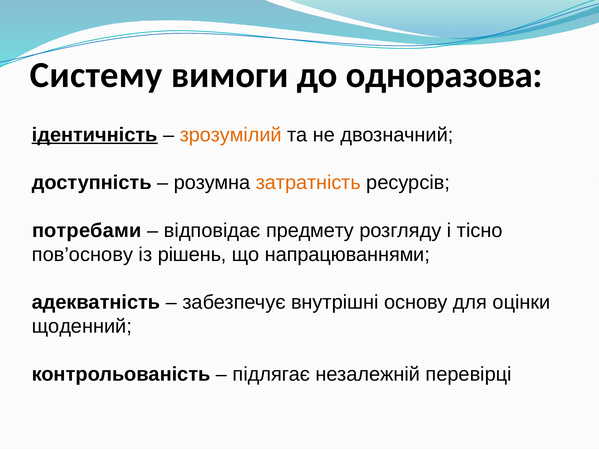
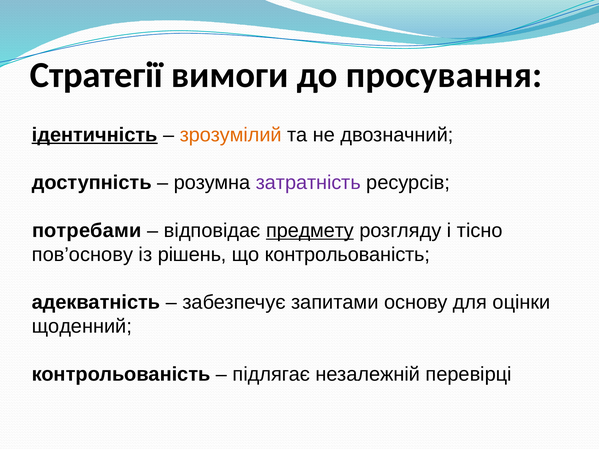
Систему: Систему -> Стратегії (96, 75)
одноразова: одноразова -> просування (444, 75)
затратність colour: orange -> purple (308, 183)
предмету underline: none -> present (310, 231)
що напрацюваннями: напрацюваннями -> контрольованість (347, 255)
внутрішні: внутрішні -> запитами (335, 303)
